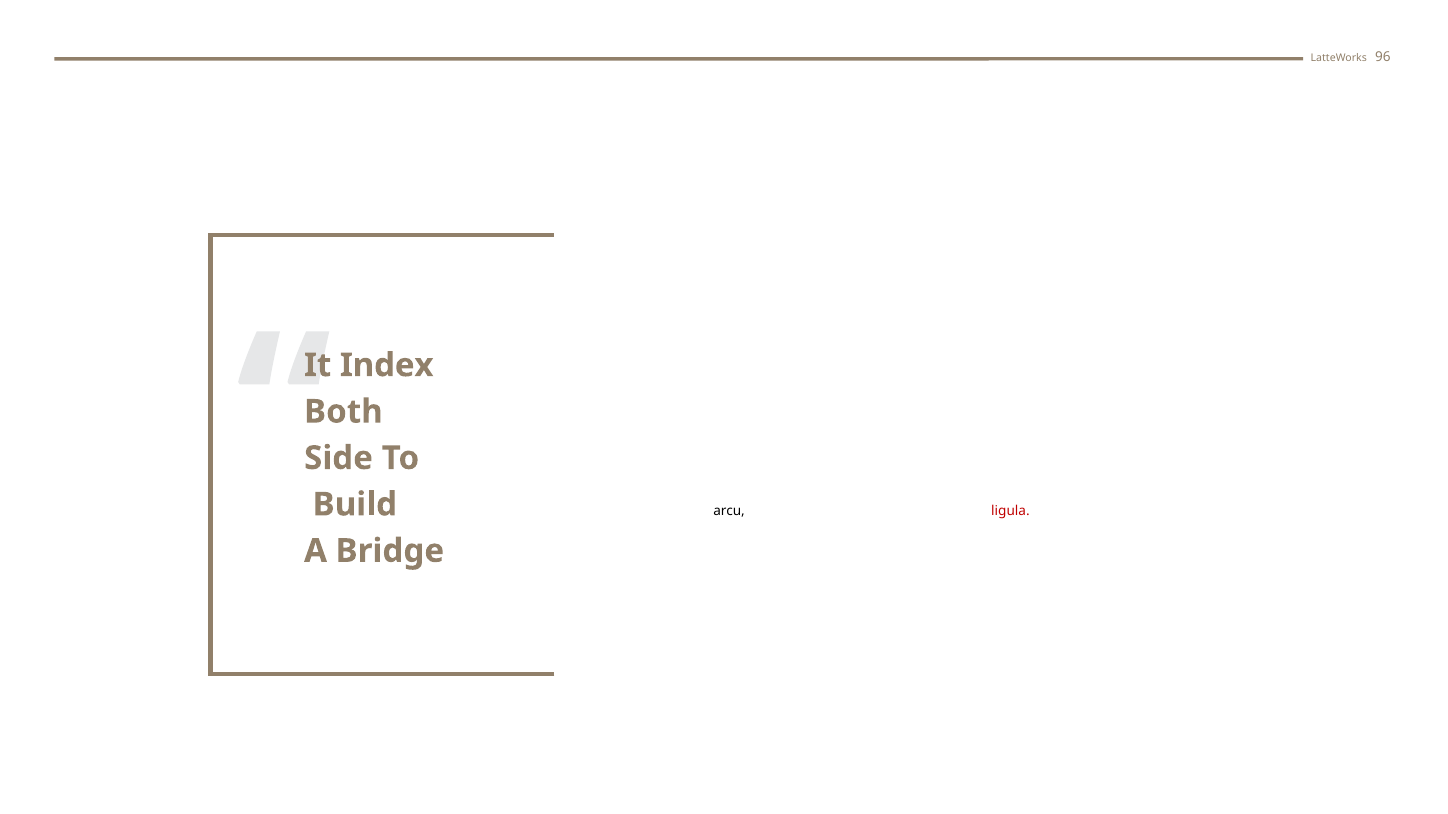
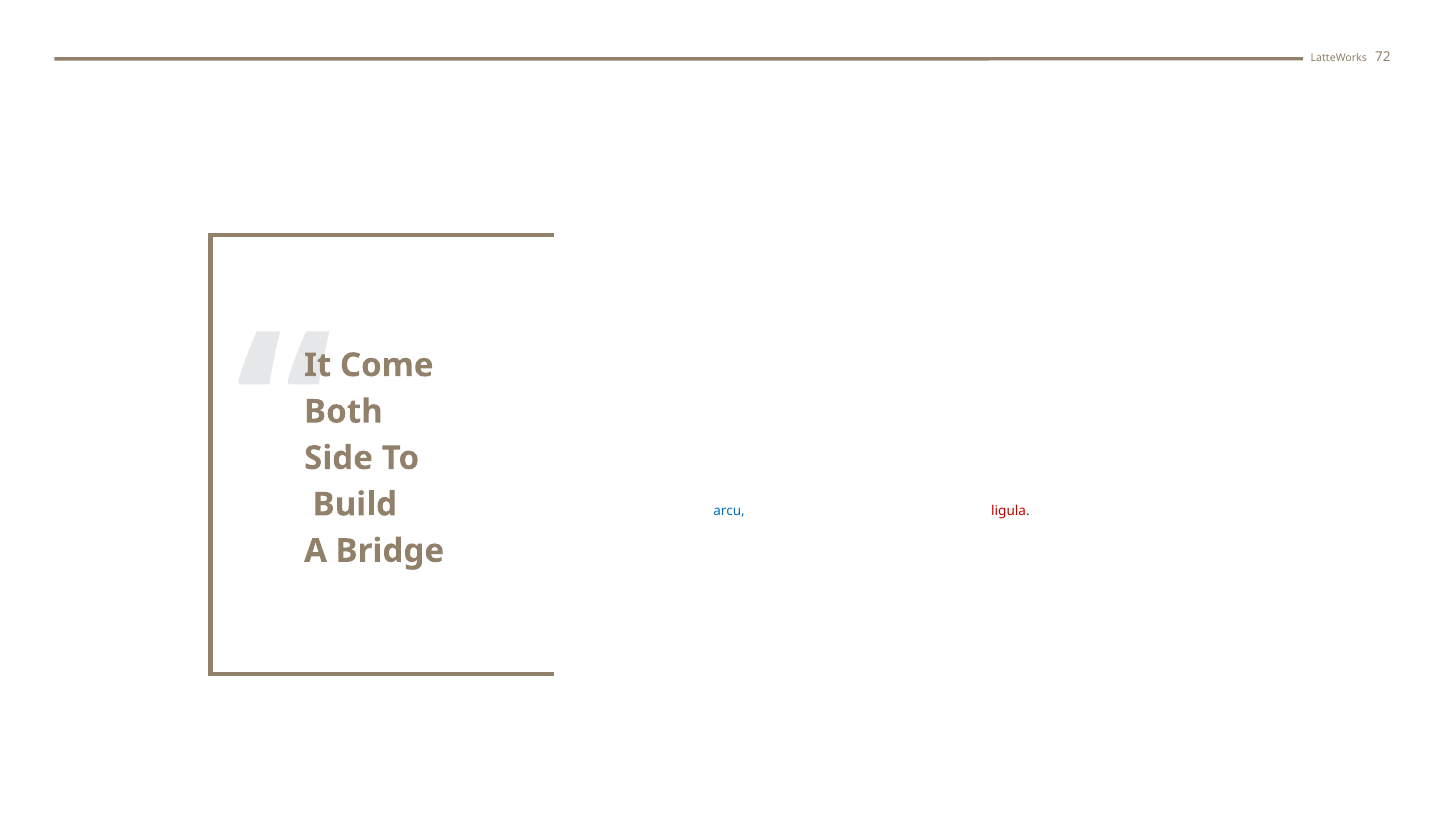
96: 96 -> 72 (1383, 57)
Index: Index -> Come (387, 365)
arcu colour: black -> blue (729, 511)
